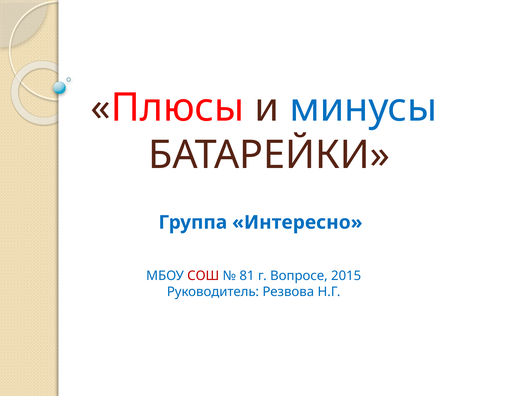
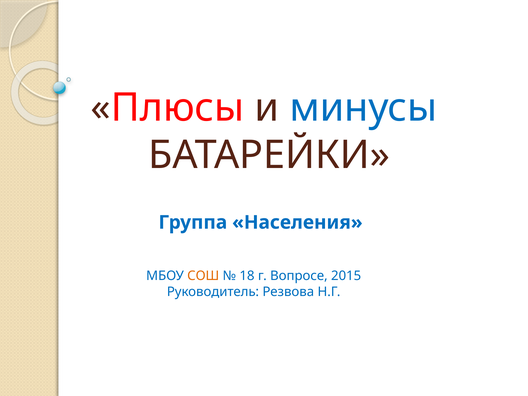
Интересно: Интересно -> Населения (297, 222)
СОШ colour: red -> orange (203, 276)
81: 81 -> 18 (247, 276)
